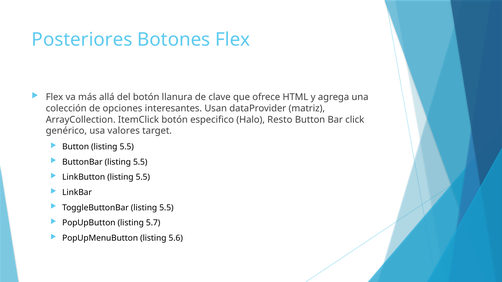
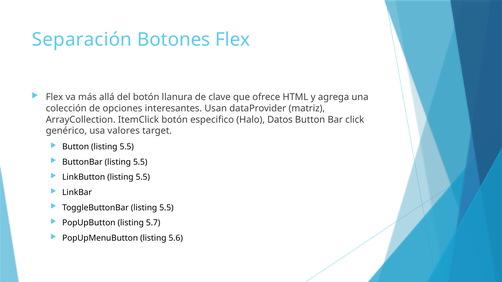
Posteriores: Posteriores -> Separación (82, 40)
Resto: Resto -> Datos (280, 120)
